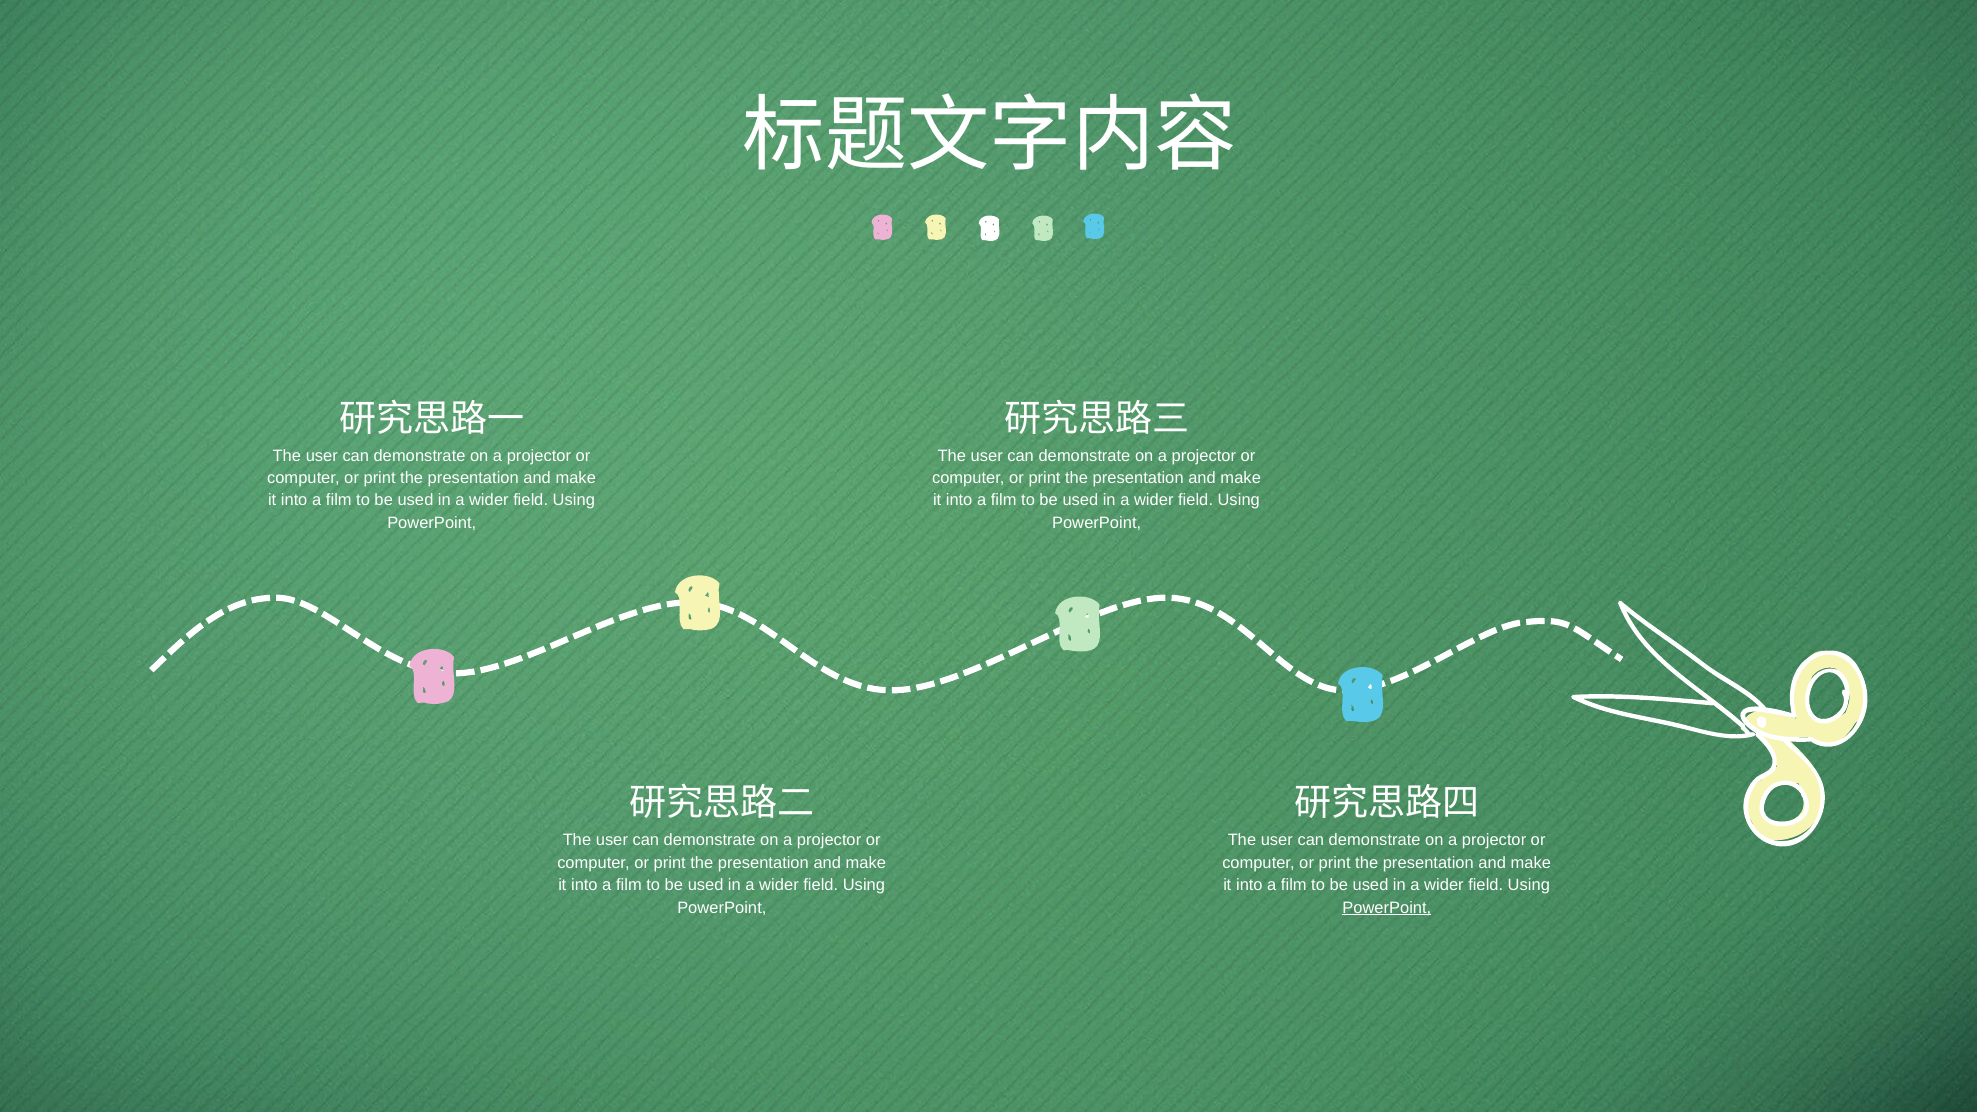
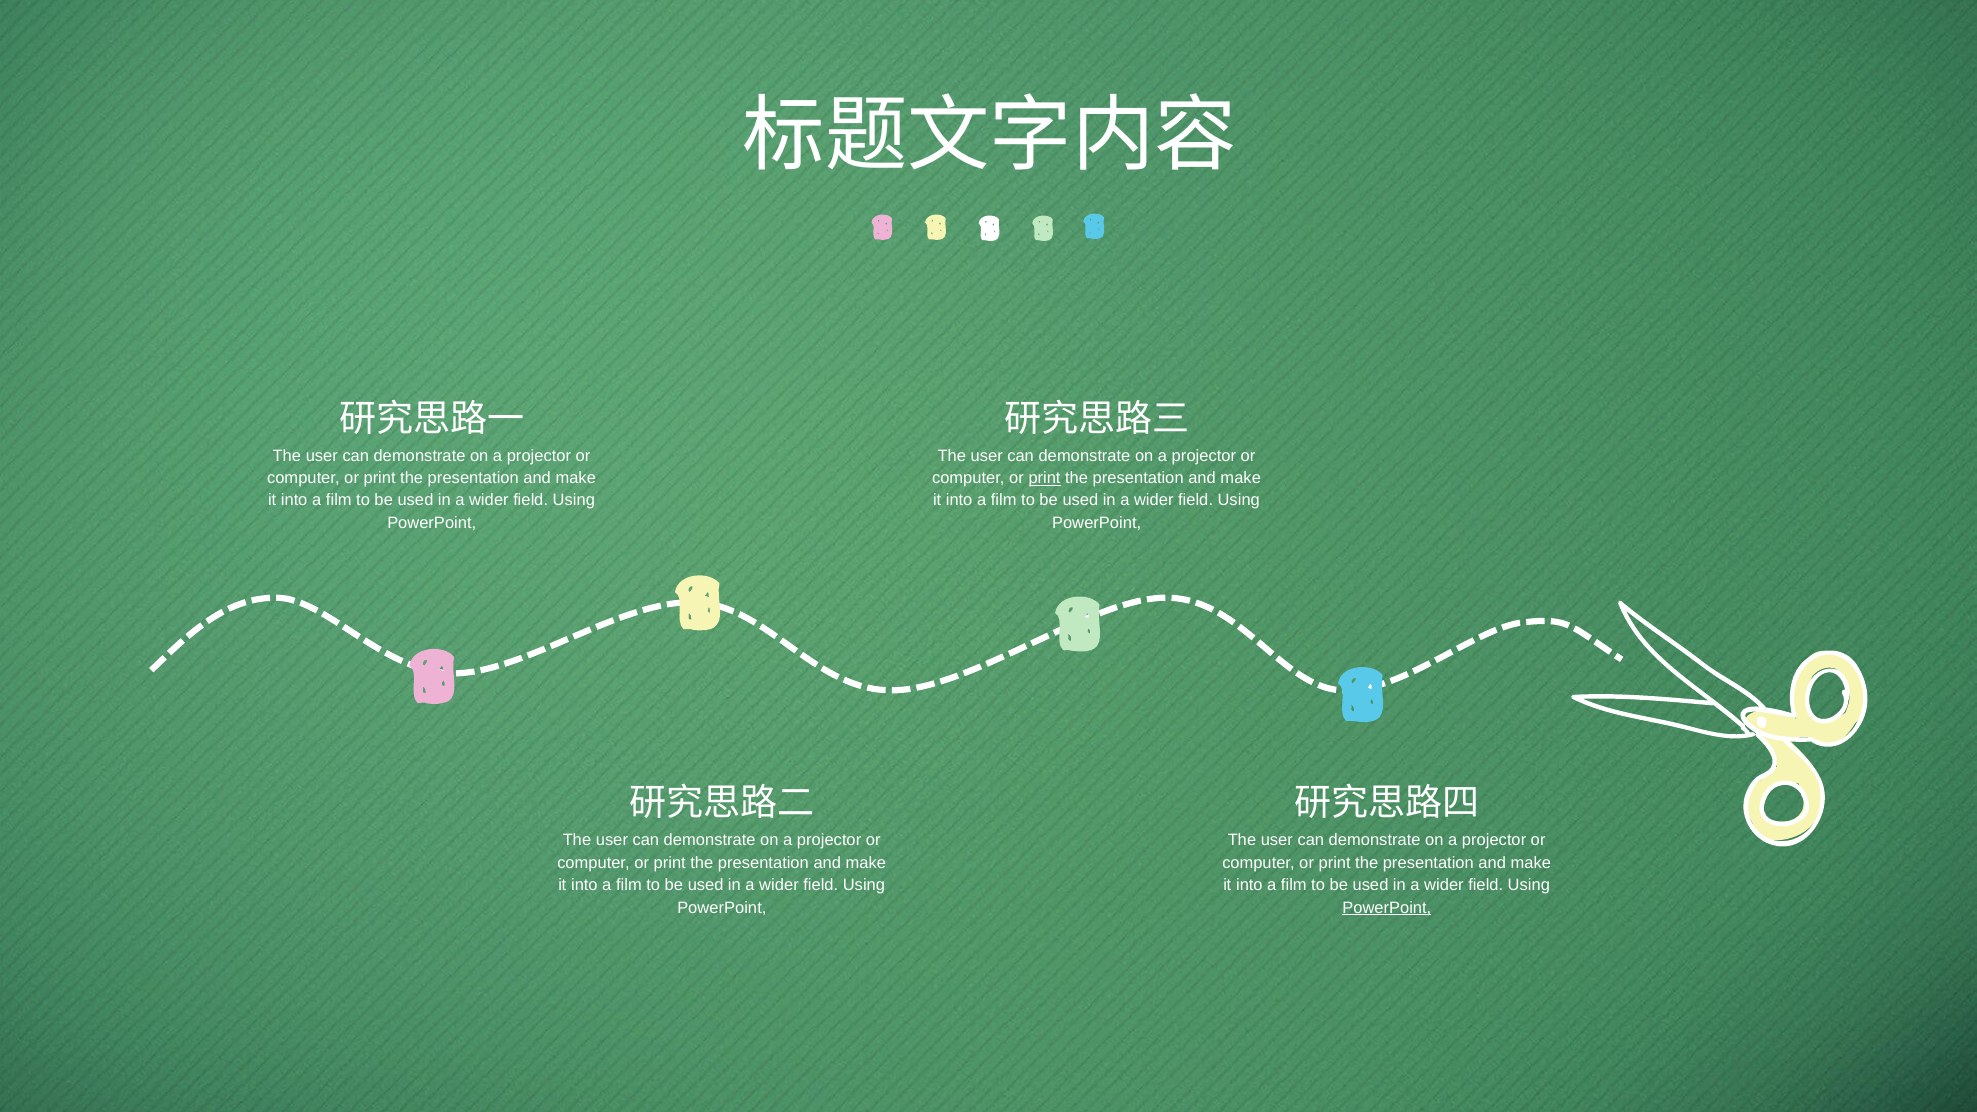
print underline: none -> present (1045, 478)
